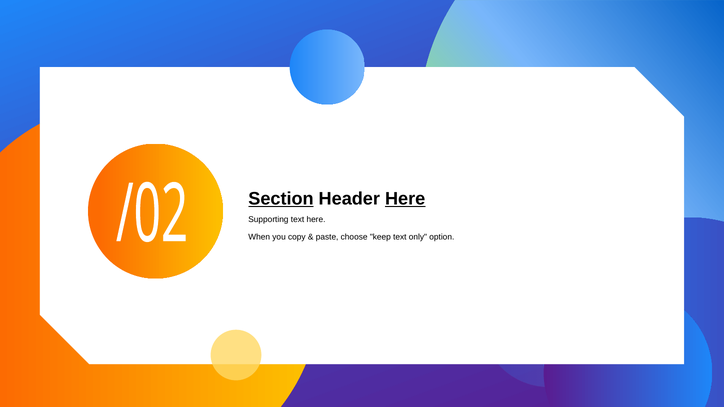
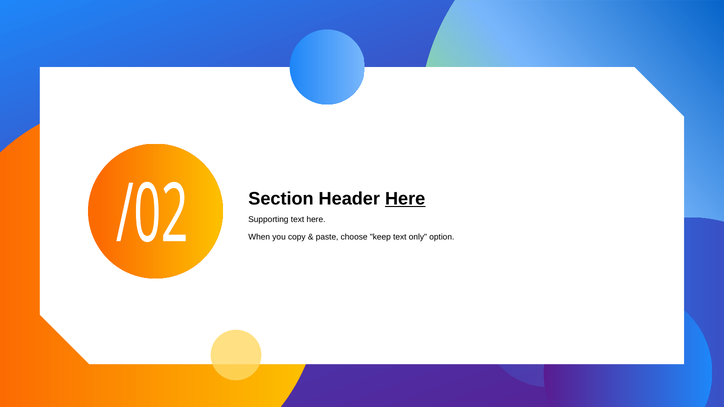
Section underline: present -> none (281, 199)
